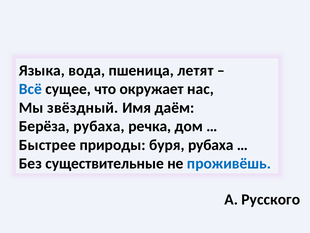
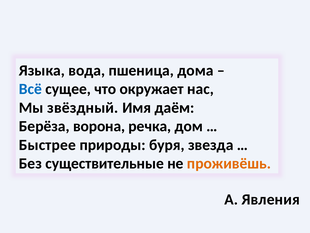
летят: летят -> дома (196, 70)
Берёза рубаха: рубаха -> ворона (99, 126)
буря рубаха: рубаха -> звезда (211, 145)
проживёшь colour: blue -> orange (229, 163)
Русского: Русского -> Явления (271, 199)
